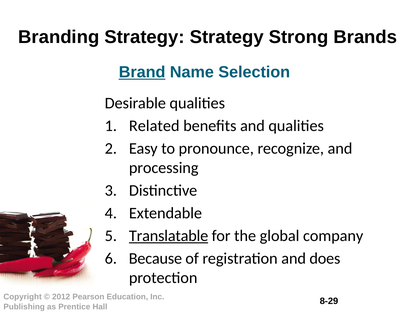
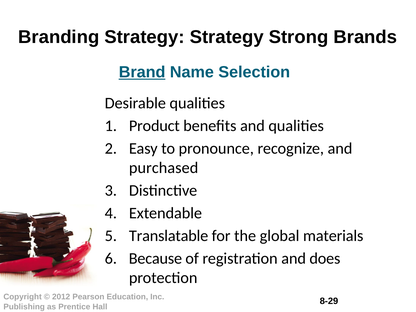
Related: Related -> Product (154, 126)
processing: processing -> purchased (164, 168)
Translatable underline: present -> none (169, 236)
company: company -> materials (333, 236)
